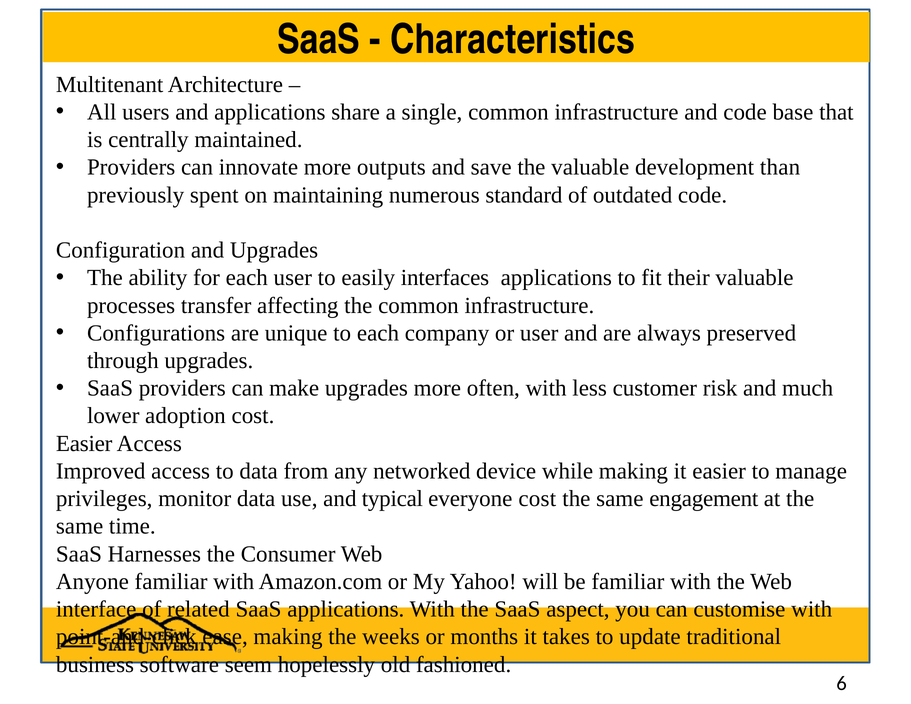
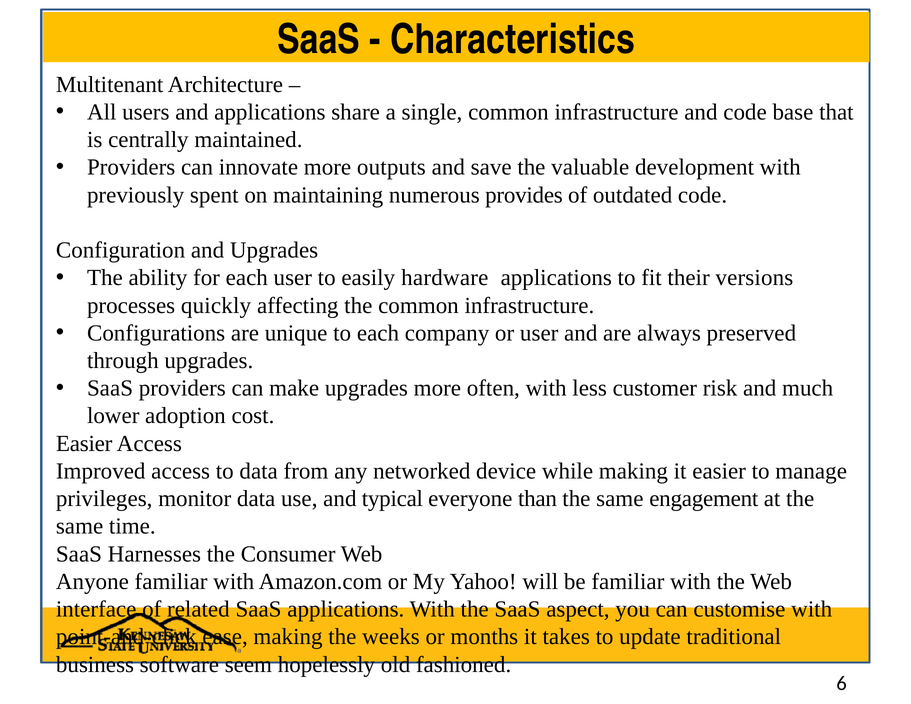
development than: than -> with (780, 167)
standard: standard -> provides (524, 195)
interfaces: interfaces -> hardware (445, 278)
their valuable: valuable -> versions (754, 278)
transfer: transfer -> quickly (216, 305)
everyone cost: cost -> than (538, 499)
